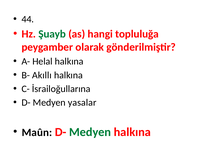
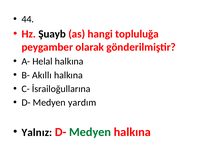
Şuayb colour: green -> black (52, 34)
yasalar: yasalar -> yardım (82, 103)
Maûn: Maûn -> Yalnız (37, 133)
